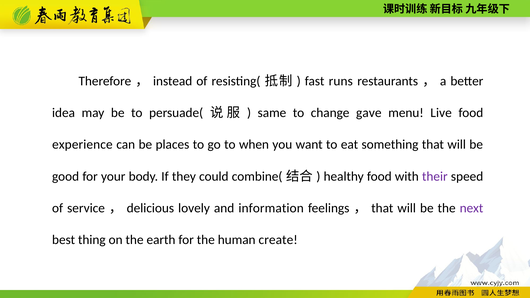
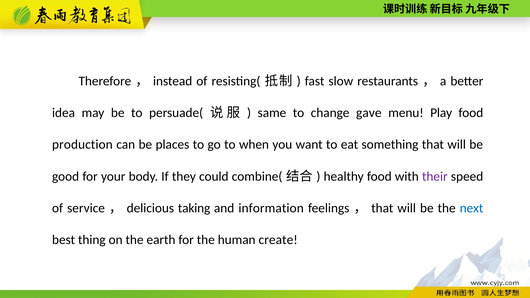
runs: runs -> slow (341, 81)
Live: Live -> Play (441, 113)
experience: experience -> production (82, 145)
lovely: lovely -> taking (194, 208)
next colour: purple -> blue (471, 208)
